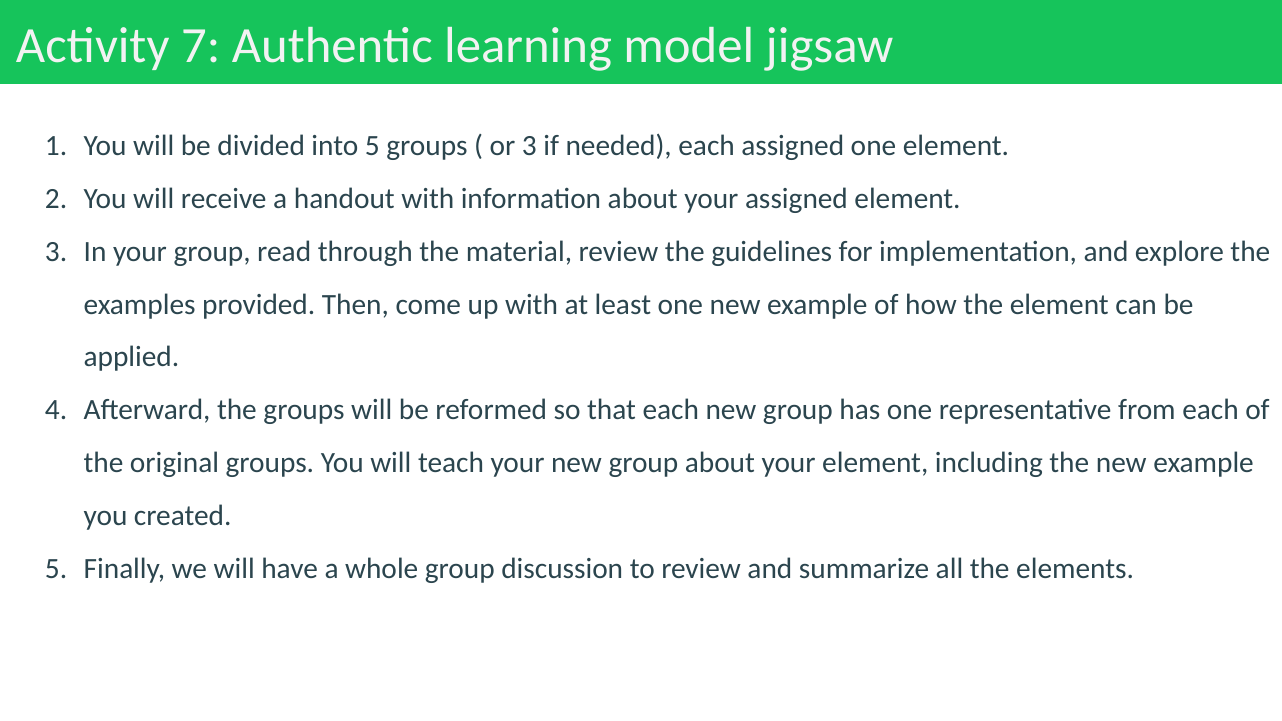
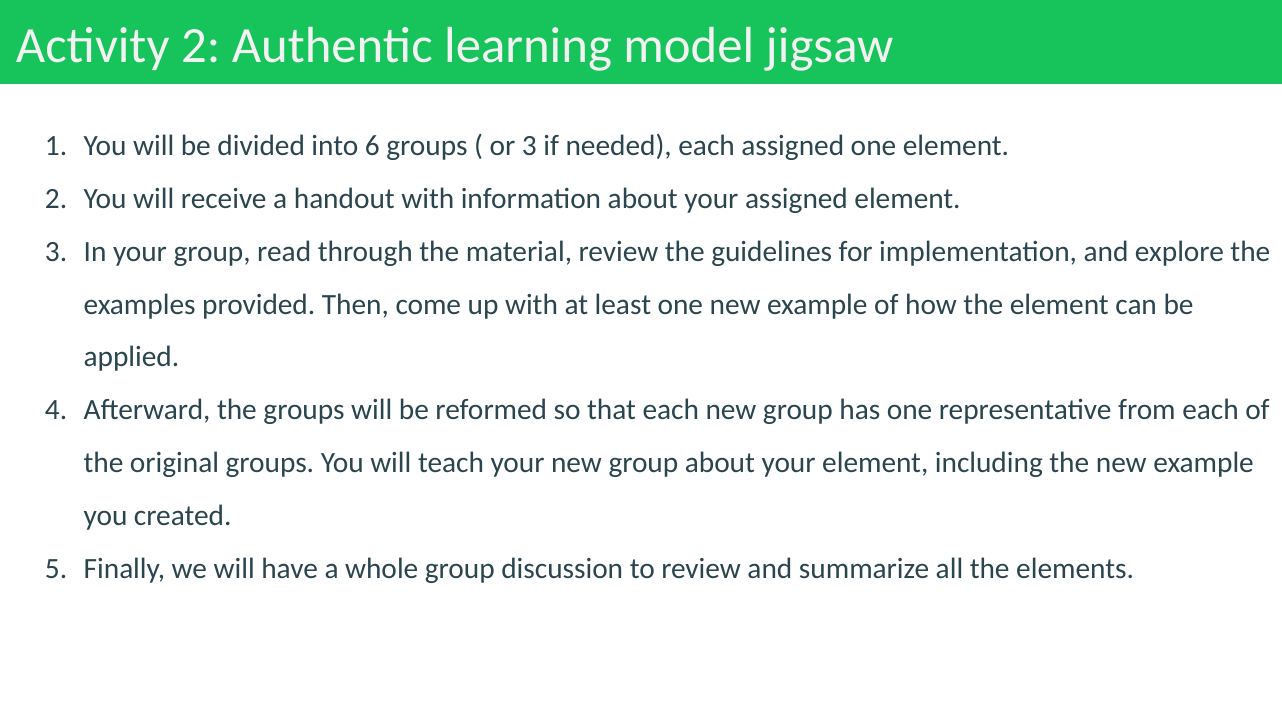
Activity 7: 7 -> 2 (201, 46)
into 5: 5 -> 6 (372, 146)
